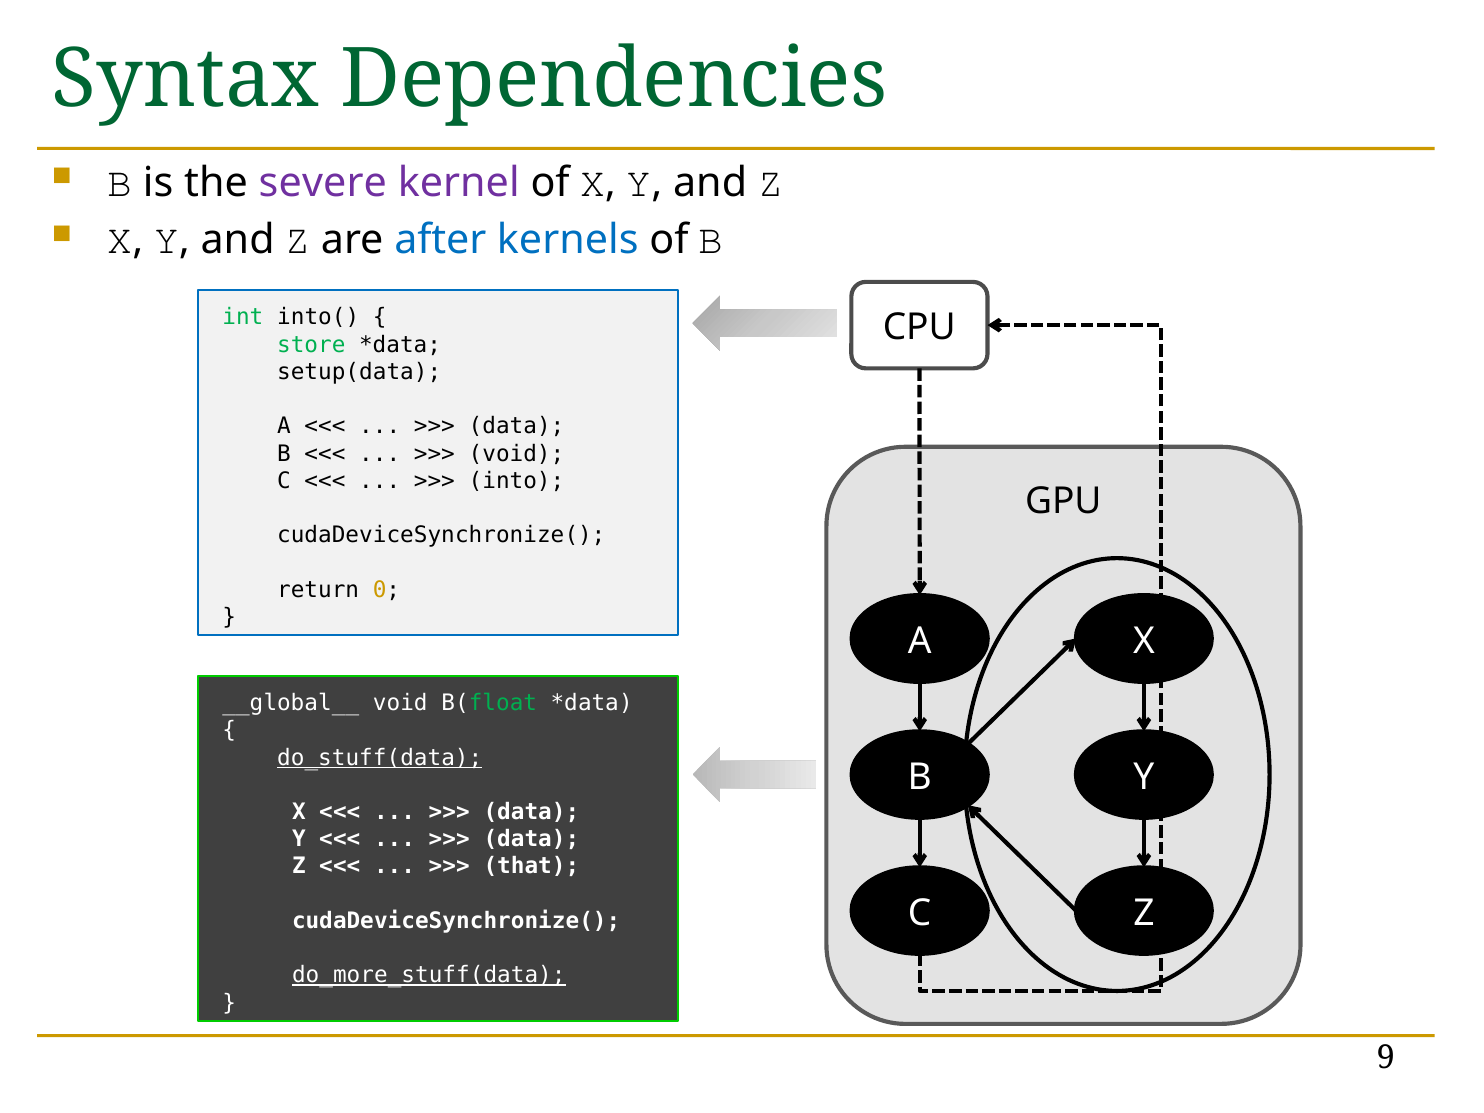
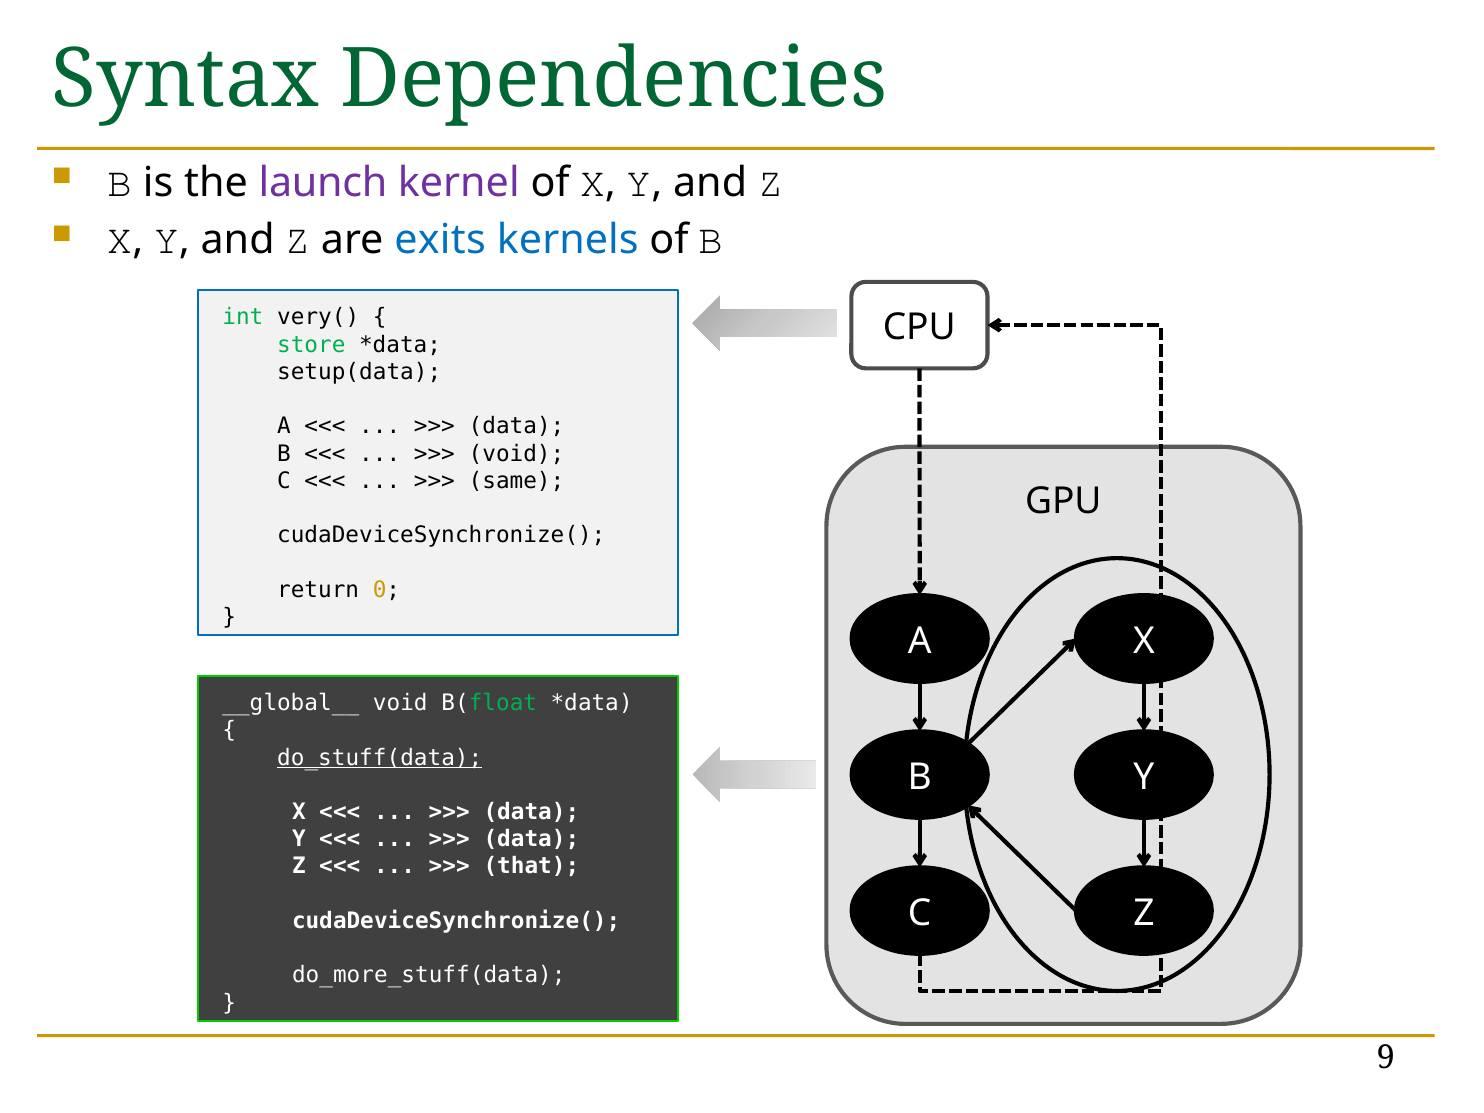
severe: severe -> launch (323, 183)
after: after -> exits (440, 240)
into(: into( -> very( (318, 317)
into: into -> same (516, 481)
do_more_stuff(data underline: present -> none (429, 975)
